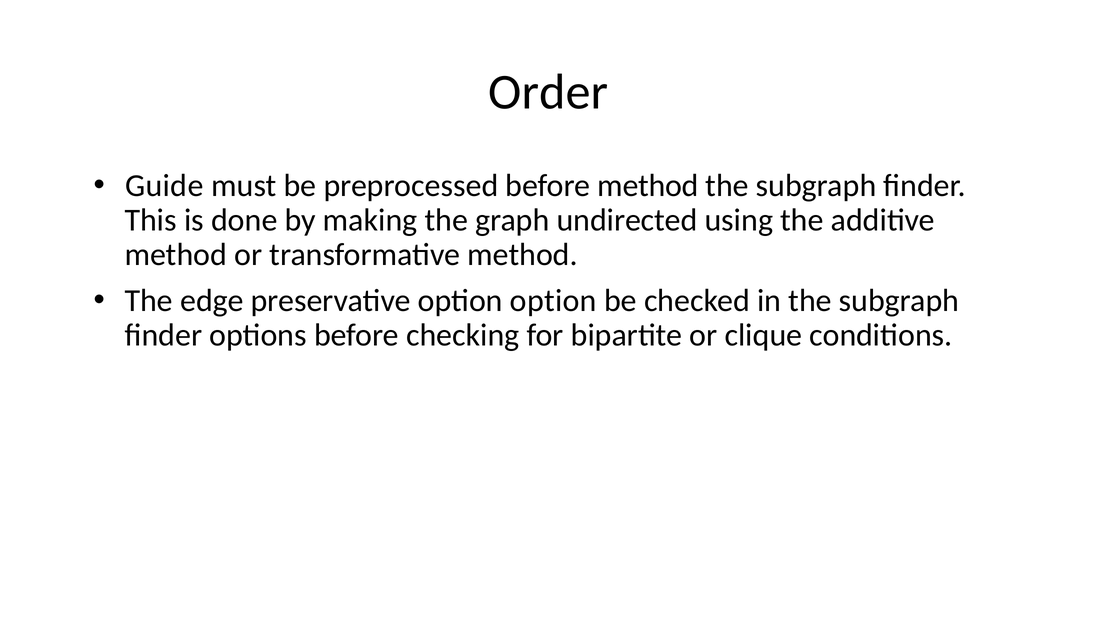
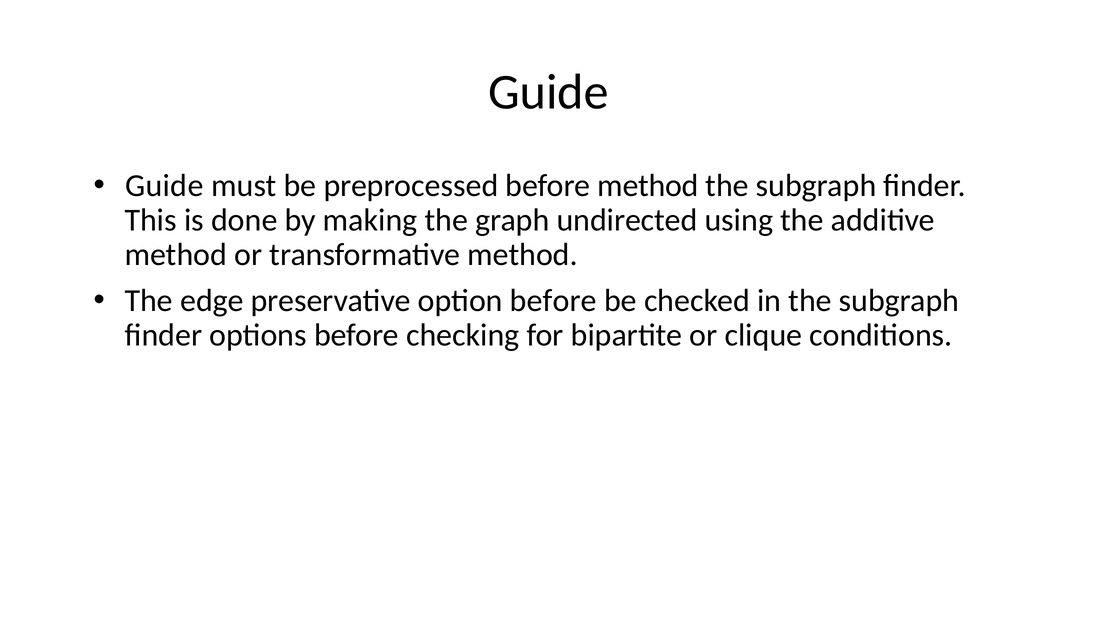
Order: Order -> Guide (549, 92)
option option: option -> before (553, 301)
